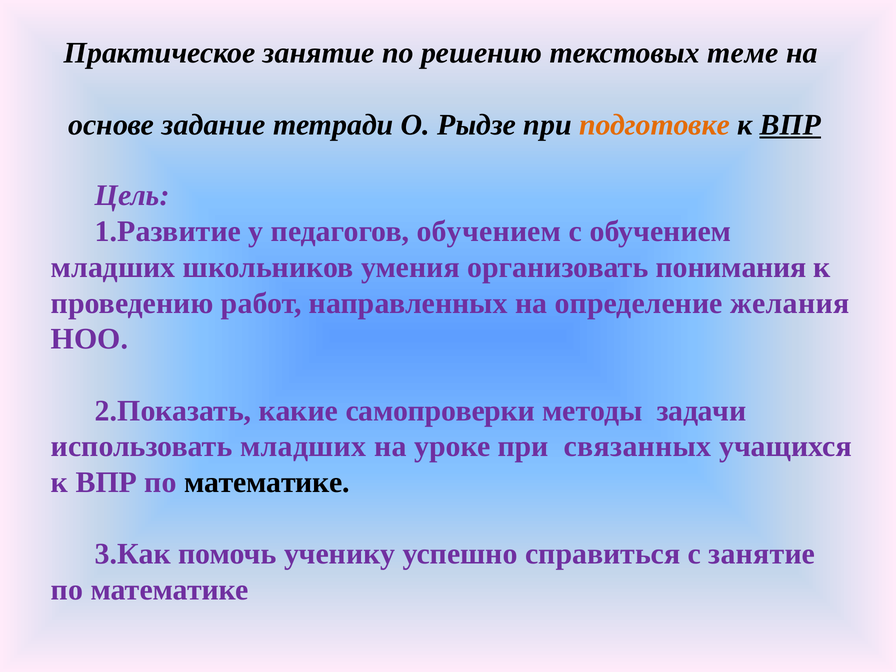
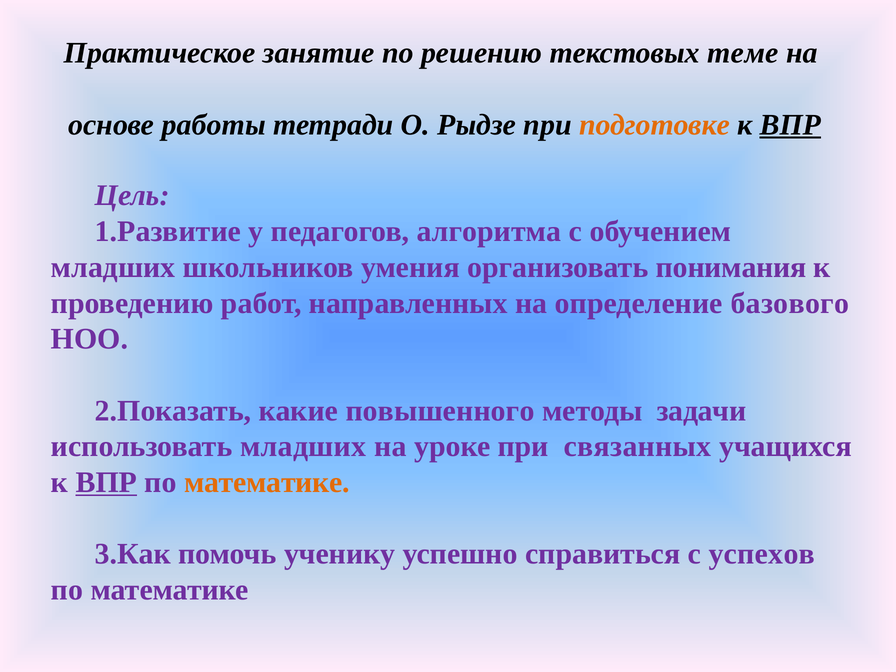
задание: задание -> работы (214, 125)
педагогов обучением: обучением -> алгоритма (489, 231)
желания: желания -> базового (790, 303)
самопроверки: самопроверки -> повышенного (440, 411)
ВПР underline: none -> present (106, 482)
математике colour: black -> orange (267, 482)
с занятие: занятие -> успехов (762, 554)
